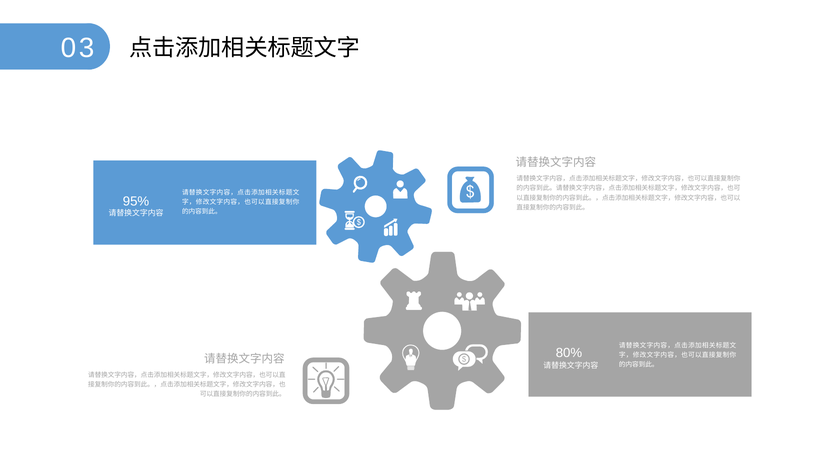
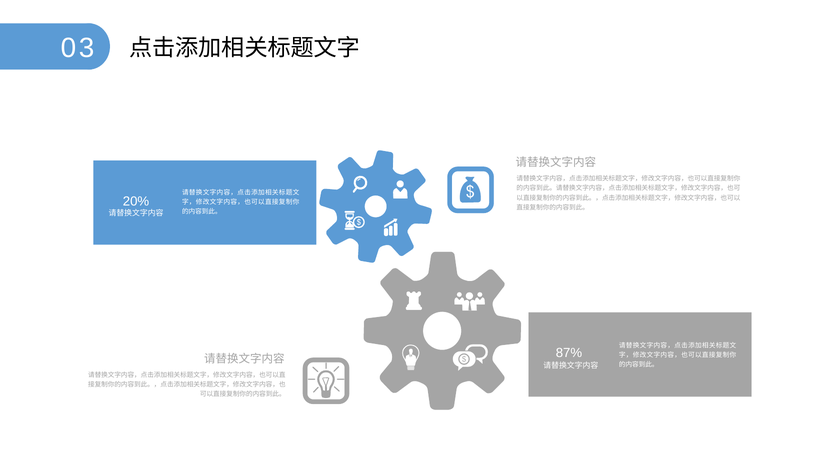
95%: 95% -> 20% (136, 201)
80%: 80% -> 87% (569, 353)
